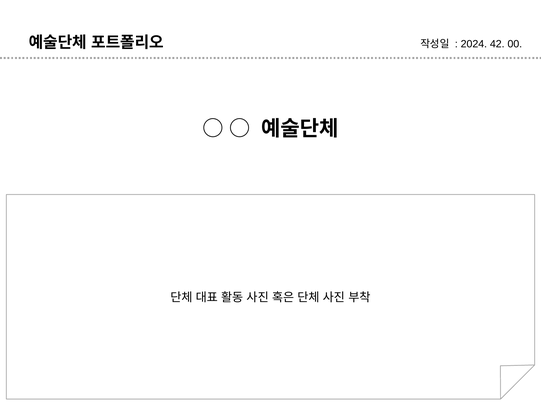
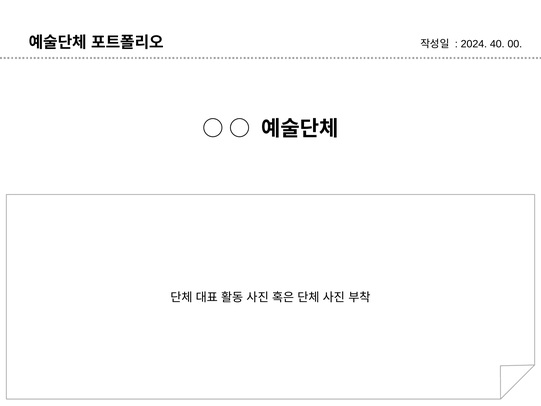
42: 42 -> 40 (497, 44)
